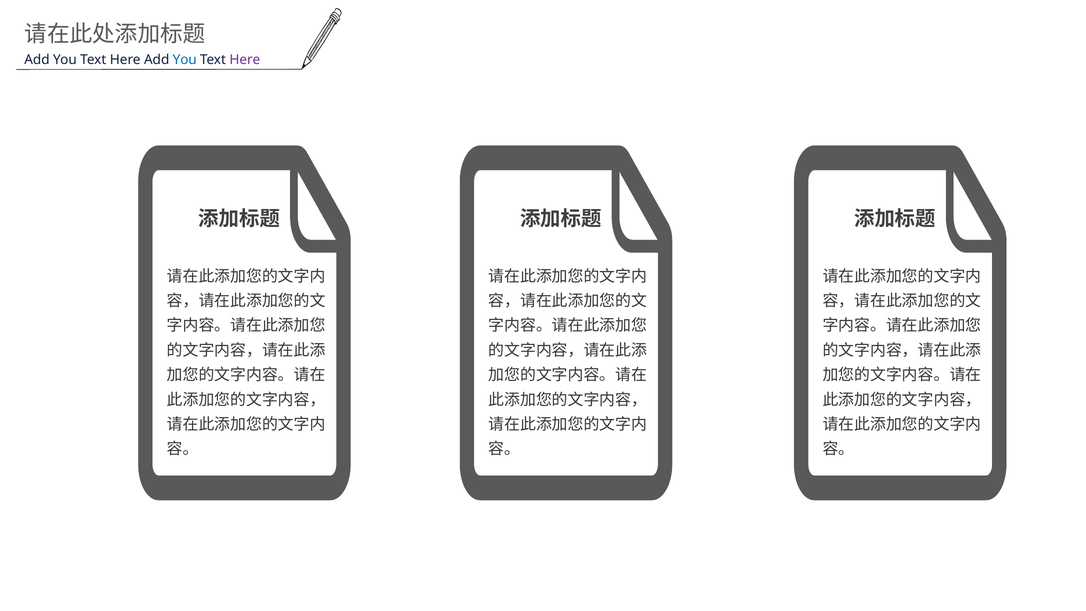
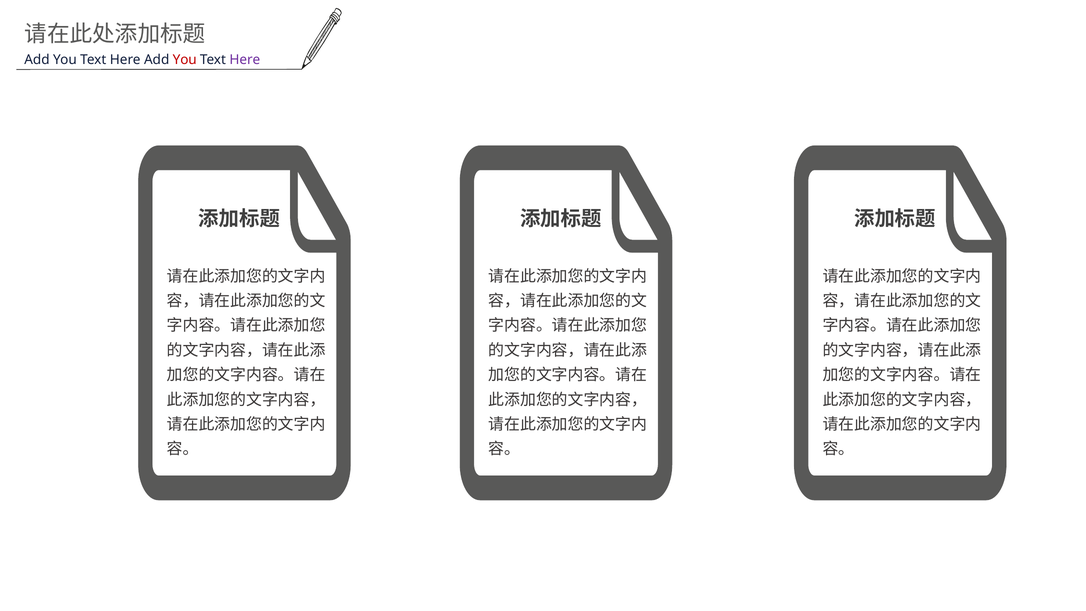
You colour: blue -> red (185, 60)
